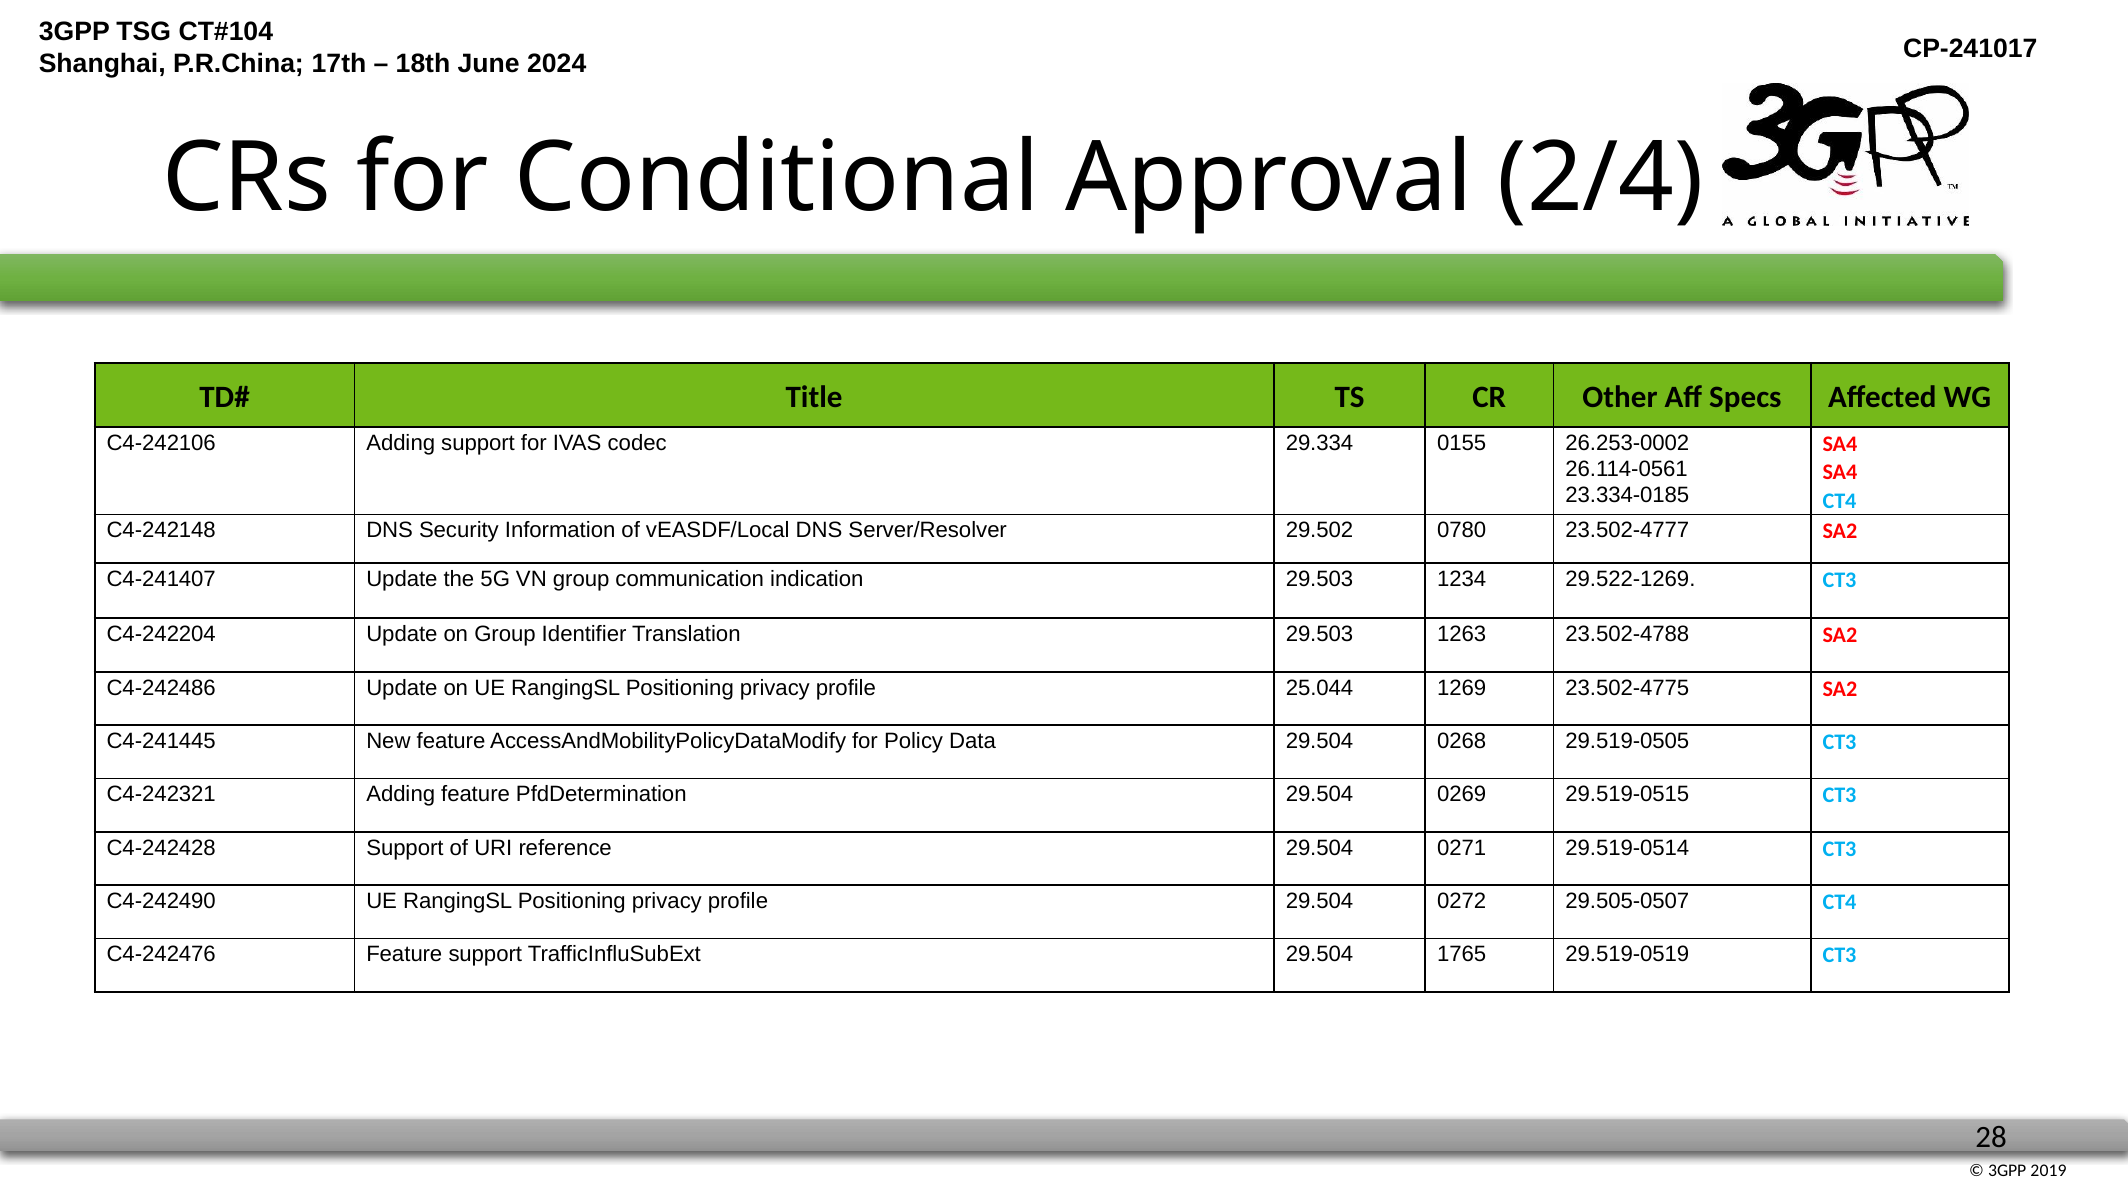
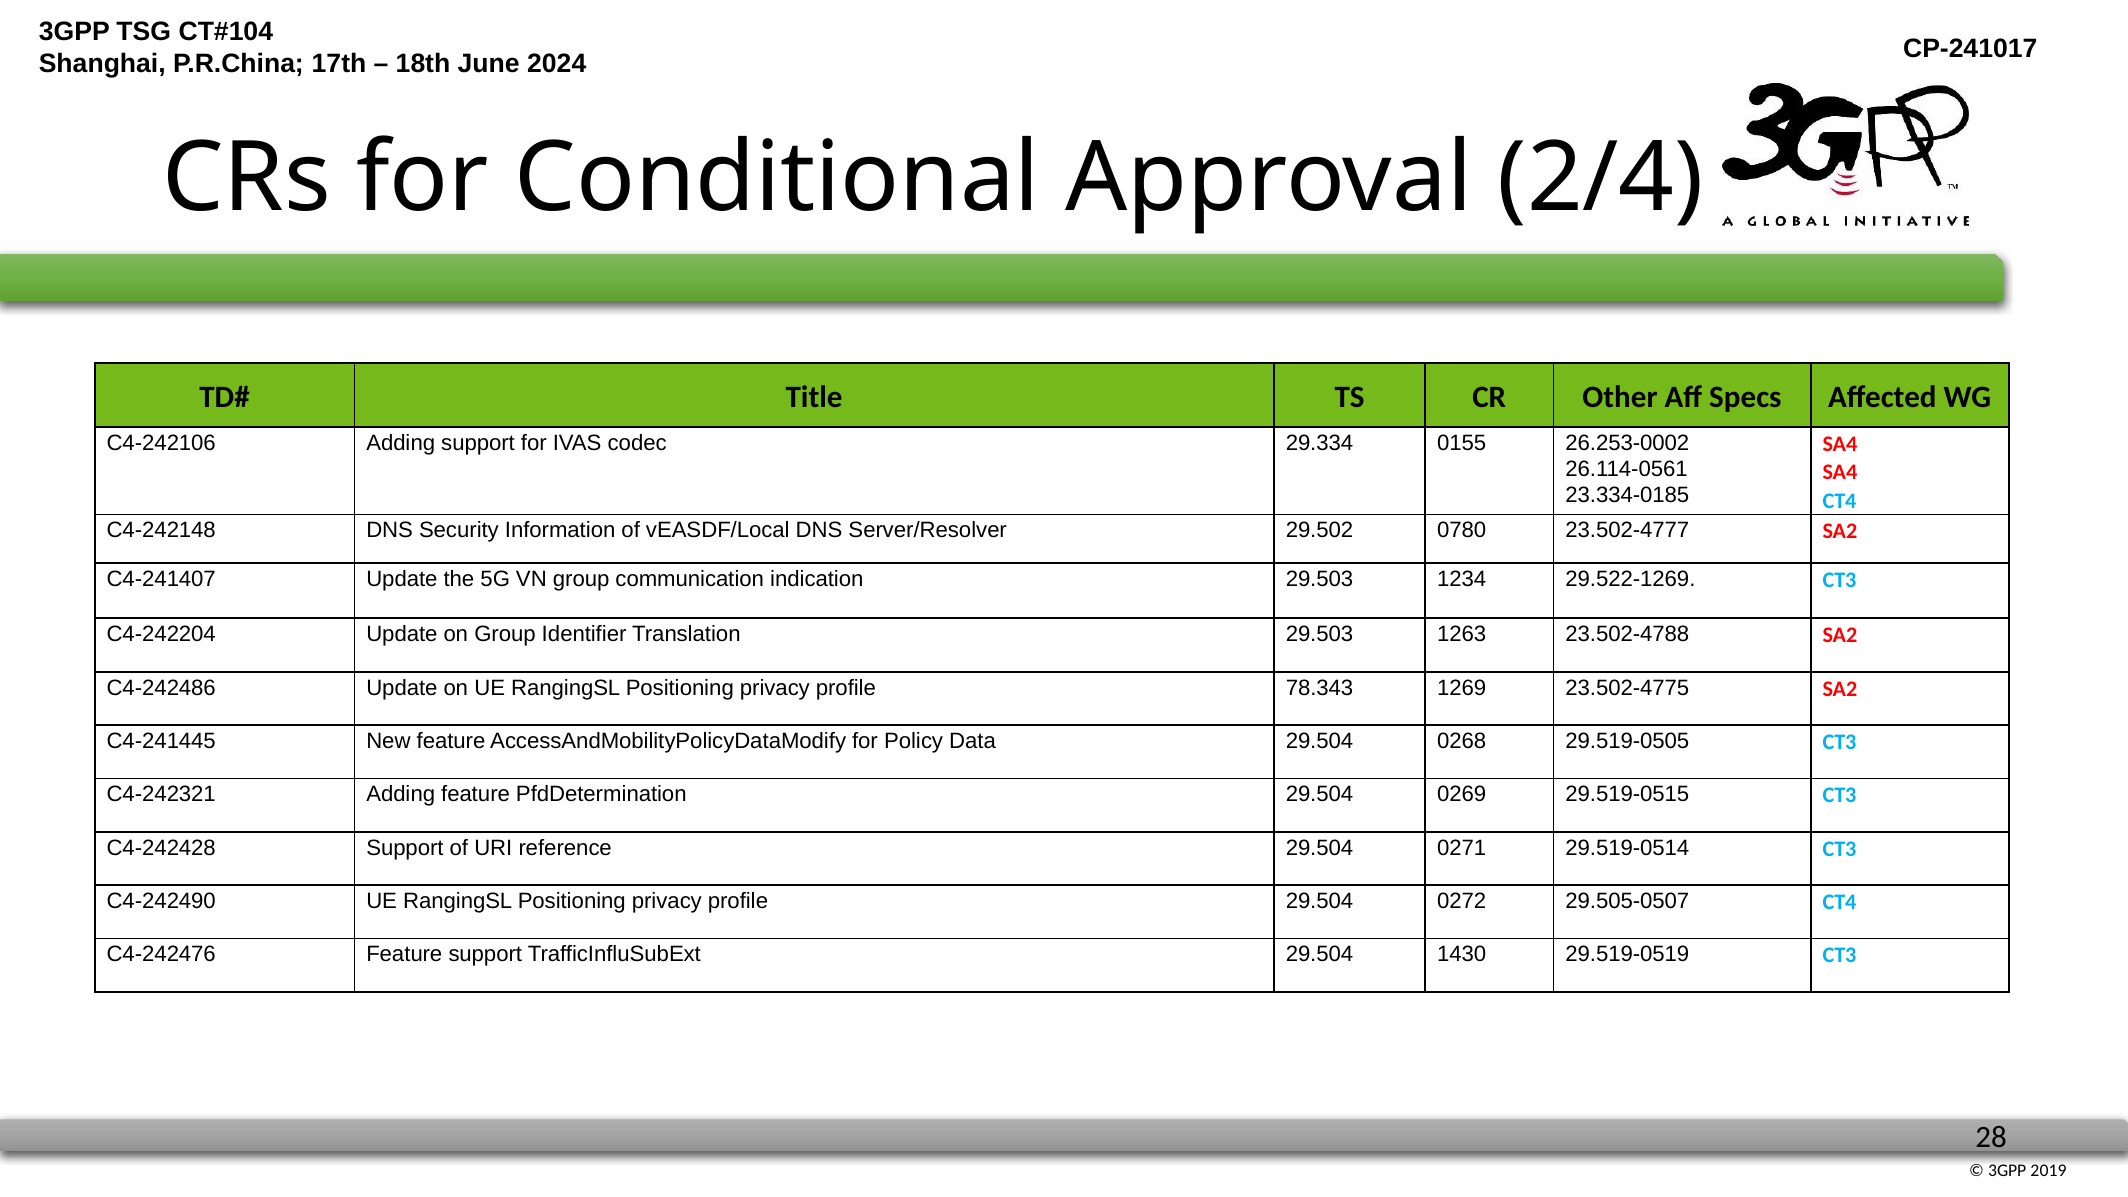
25.044: 25.044 -> 78.343 (1320, 688)
1765: 1765 -> 1430 (1462, 954)
